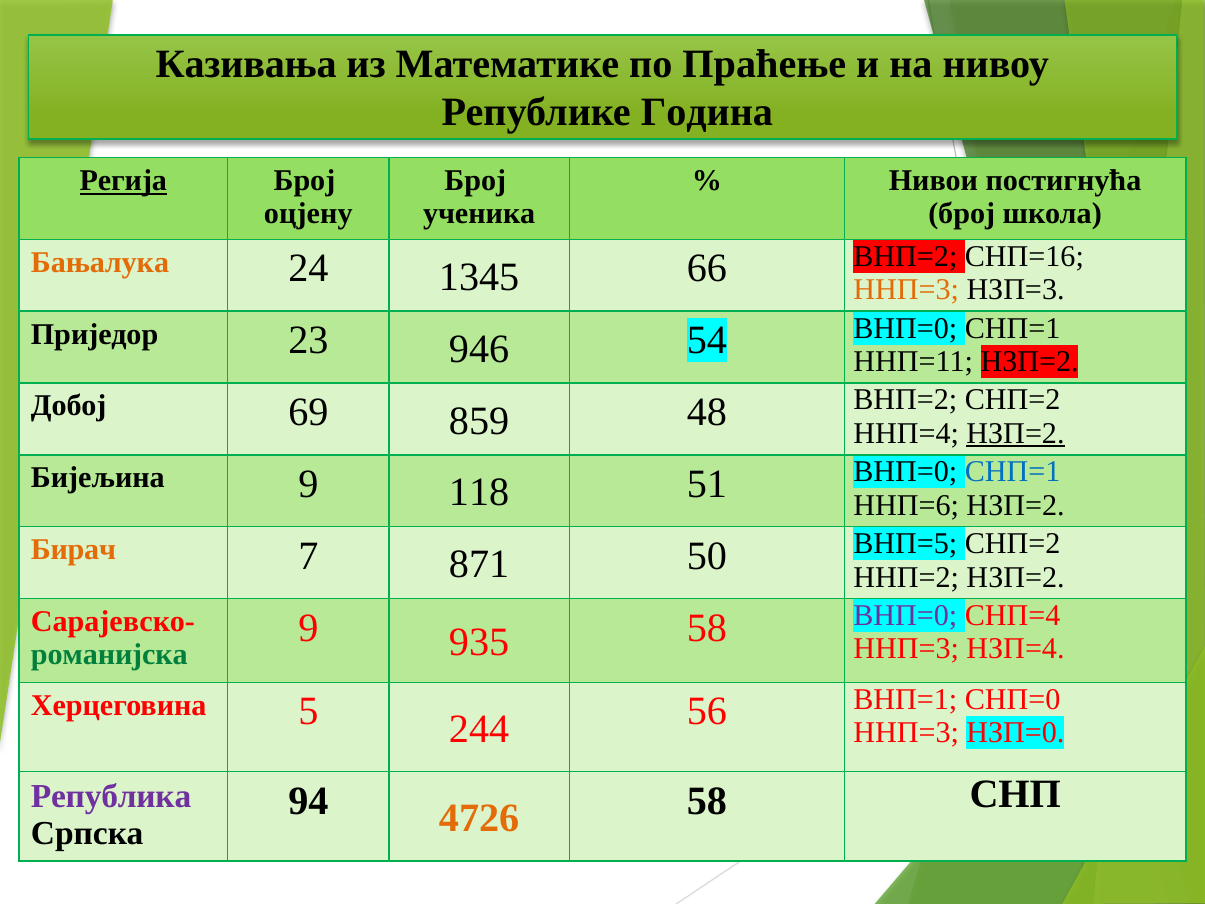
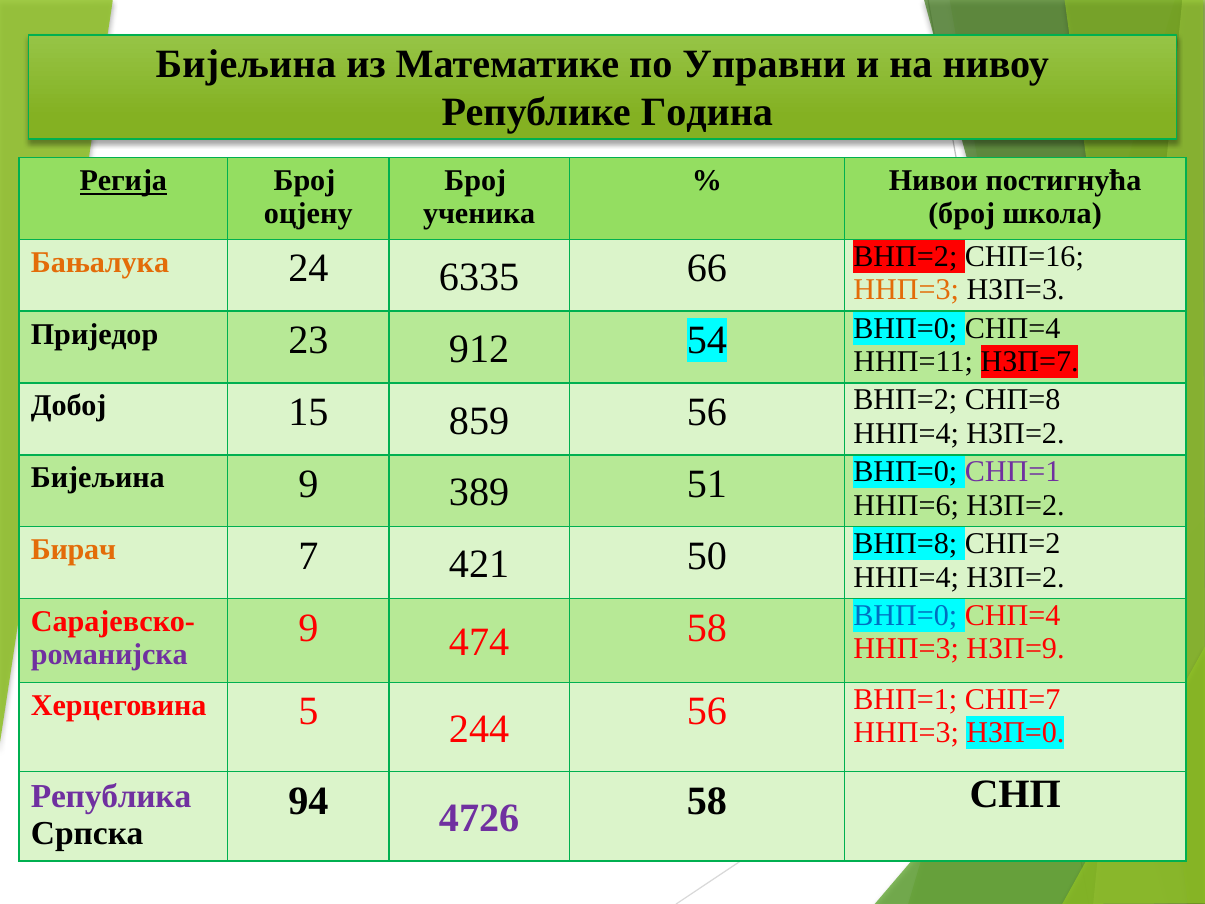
Казивања: Казивања -> Бијељина (246, 64)
Праћење: Праћење -> Управни (764, 64)
1345: 1345 -> 6335 (479, 277)
946: 946 -> 912 (479, 349)
54 ВНП=0 СНП=1: СНП=1 -> СНП=4 (1013, 328)
ННП=11 НЗП=2: НЗП=2 -> НЗП=7 (1030, 361)
69: 69 -> 15 (308, 412)
859 48: 48 -> 56 (707, 412)
ВНП=2 СНП=2: СНП=2 -> СНП=8 (1013, 400)
НЗП=2 underline: present -> none (1015, 433)
118: 118 -> 389 (479, 493)
СНП=1 colour: blue -> purple (1013, 472)
871: 871 -> 421 (479, 564)
ВНП=5: ВНП=5 -> ВНП=8 (905, 544)
ННП=2: ННП=2 -> ННП=4 (906, 577)
935: 935 -> 474 (479, 642)
ВНП=0 colour: purple -> blue (905, 615)
НЗП=4: НЗП=4 -> НЗП=9 (1015, 649)
романијска colour: green -> purple (109, 655)
СНП=0: СНП=0 -> СНП=7 (1013, 699)
4726 colour: orange -> purple (479, 818)
